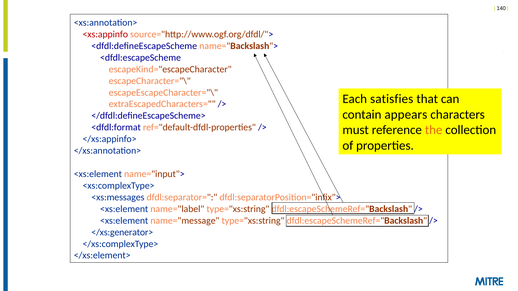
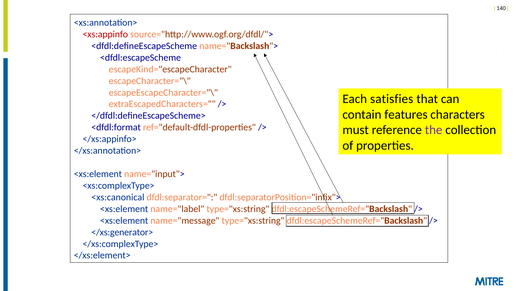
appears: appears -> features (406, 115)
the colour: orange -> purple (434, 130)
<xs:messages: <xs:messages -> <xs:canonical (118, 197)
